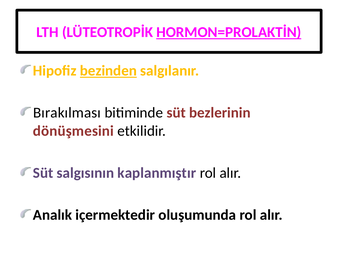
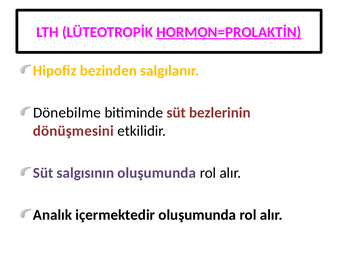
bezinden underline: present -> none (108, 71)
Bırakılması: Bırakılması -> Dönebilme (67, 113)
salgısının kaplanmıştır: kaplanmıştır -> oluşumunda (157, 173)
